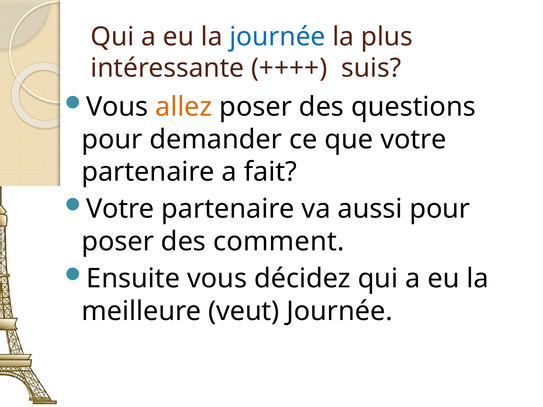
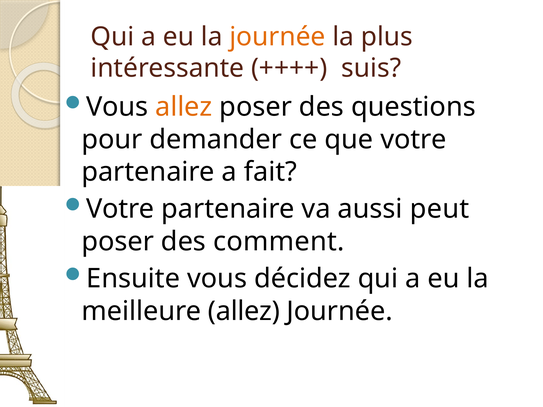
journée colour: blue -> orange (277, 37)
aussi pour: pour -> peut (439, 209)
meilleure veut: veut -> allez (244, 311)
